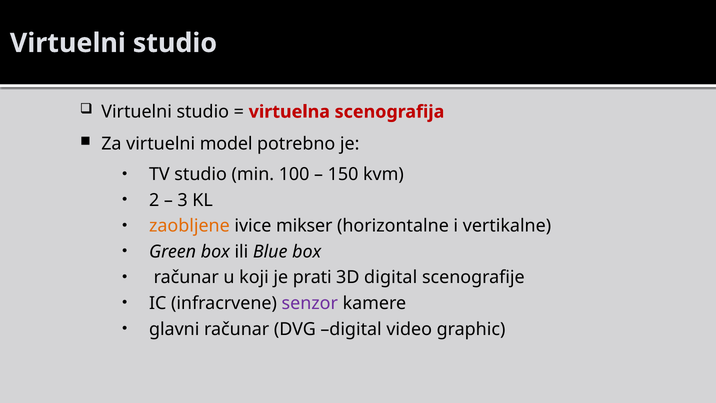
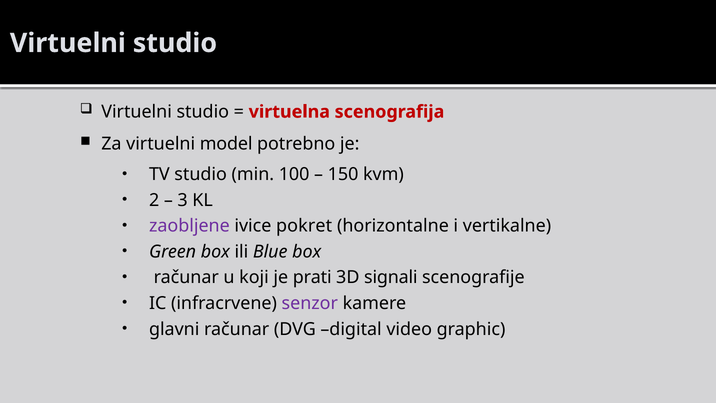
zaobljene colour: orange -> purple (189, 226)
mikser: mikser -> pokret (304, 226)
3D digital: digital -> signali (391, 277)
